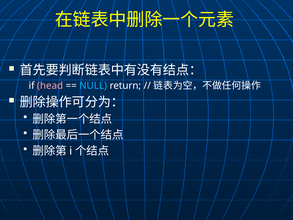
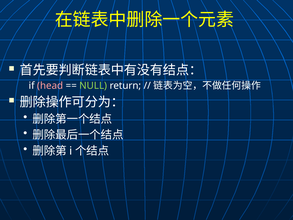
NULL colour: light blue -> light green (93, 86)
